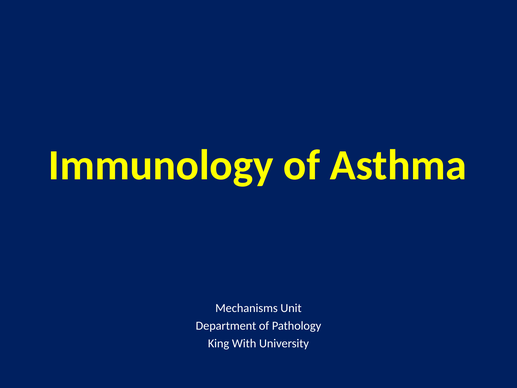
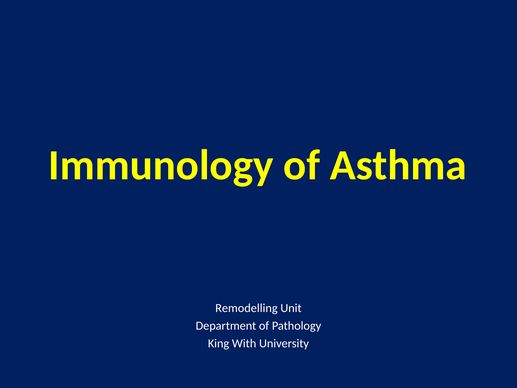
Mechanisms: Mechanisms -> Remodelling (246, 308)
